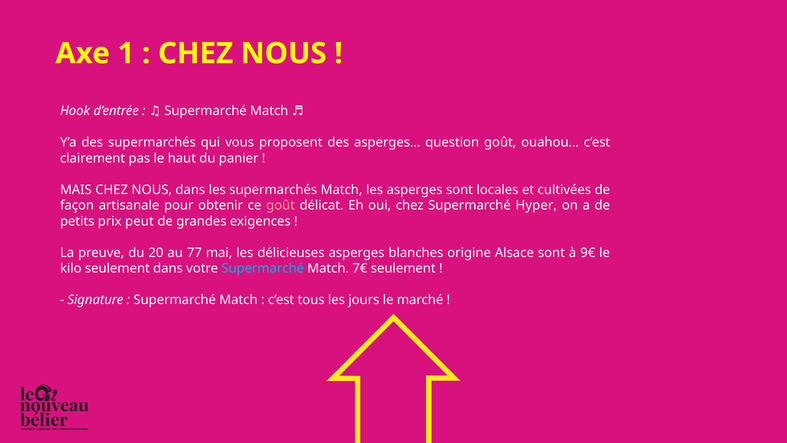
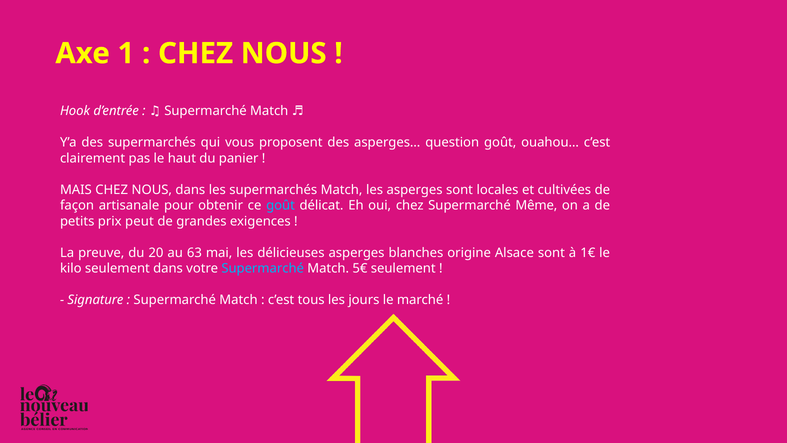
goût colour: pink -> light blue (281, 205)
Hyper: Hyper -> Même (536, 205)
77: 77 -> 63 (194, 253)
9€: 9€ -> 1€ (588, 253)
7€: 7€ -> 5€ (360, 268)
